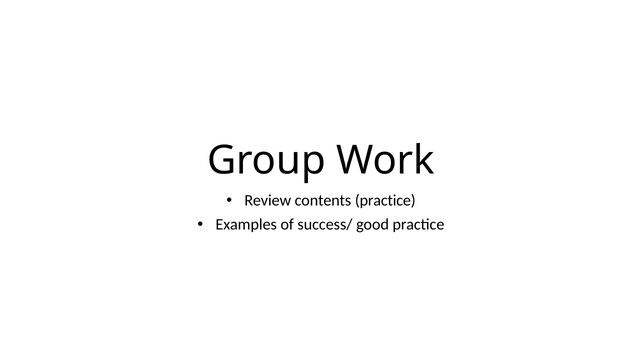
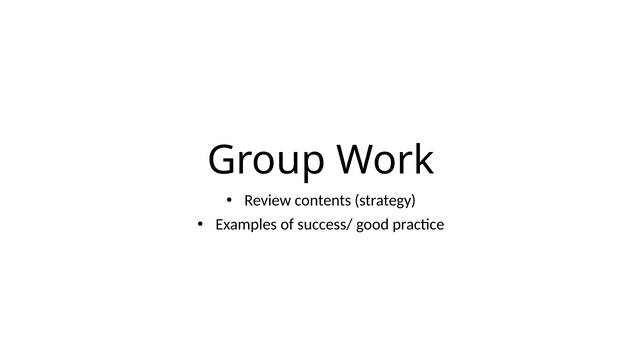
contents practice: practice -> strategy (385, 201)
